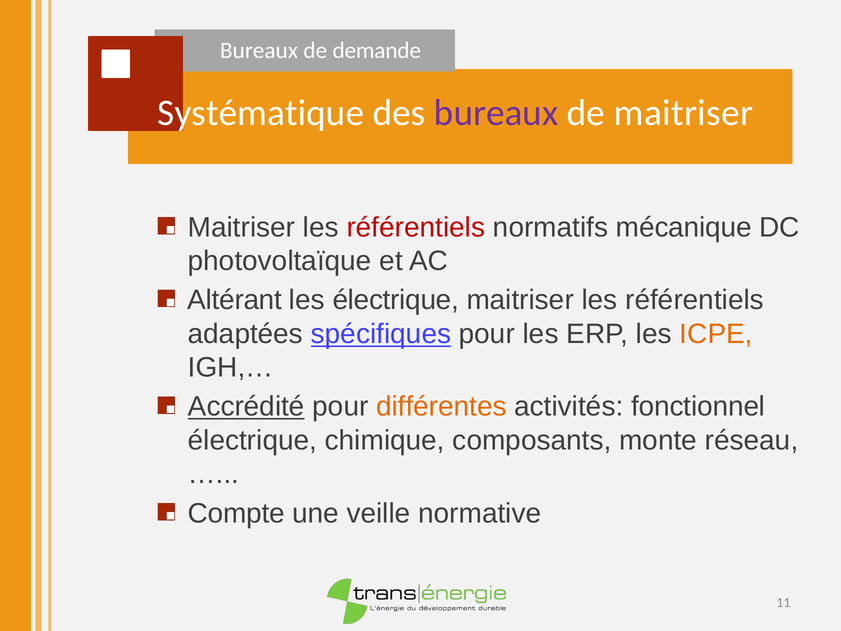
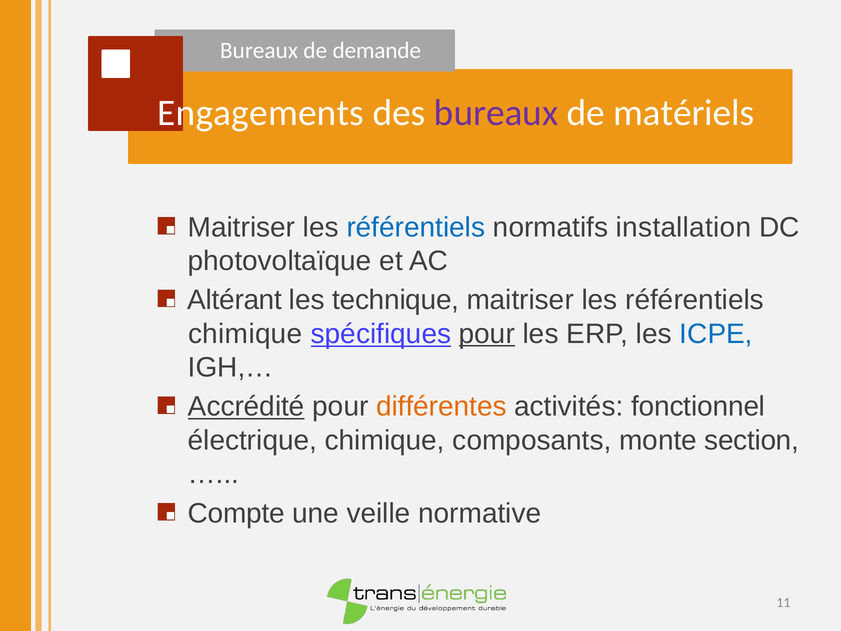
Systématique: Systématique -> Engagements (261, 113)
de maitriser: maitriser -> matériels (684, 113)
référentiels colour: red -> blue (416, 227)
mécanique: mécanique -> installation (684, 227)
les électrique: électrique -> technique (396, 300)
adaptées: adaptées -> chimique (245, 334)
pour underline: none -> present (487, 334)
ICPE colour: orange -> blue (716, 334)
réseau: réseau -> section (752, 440)
